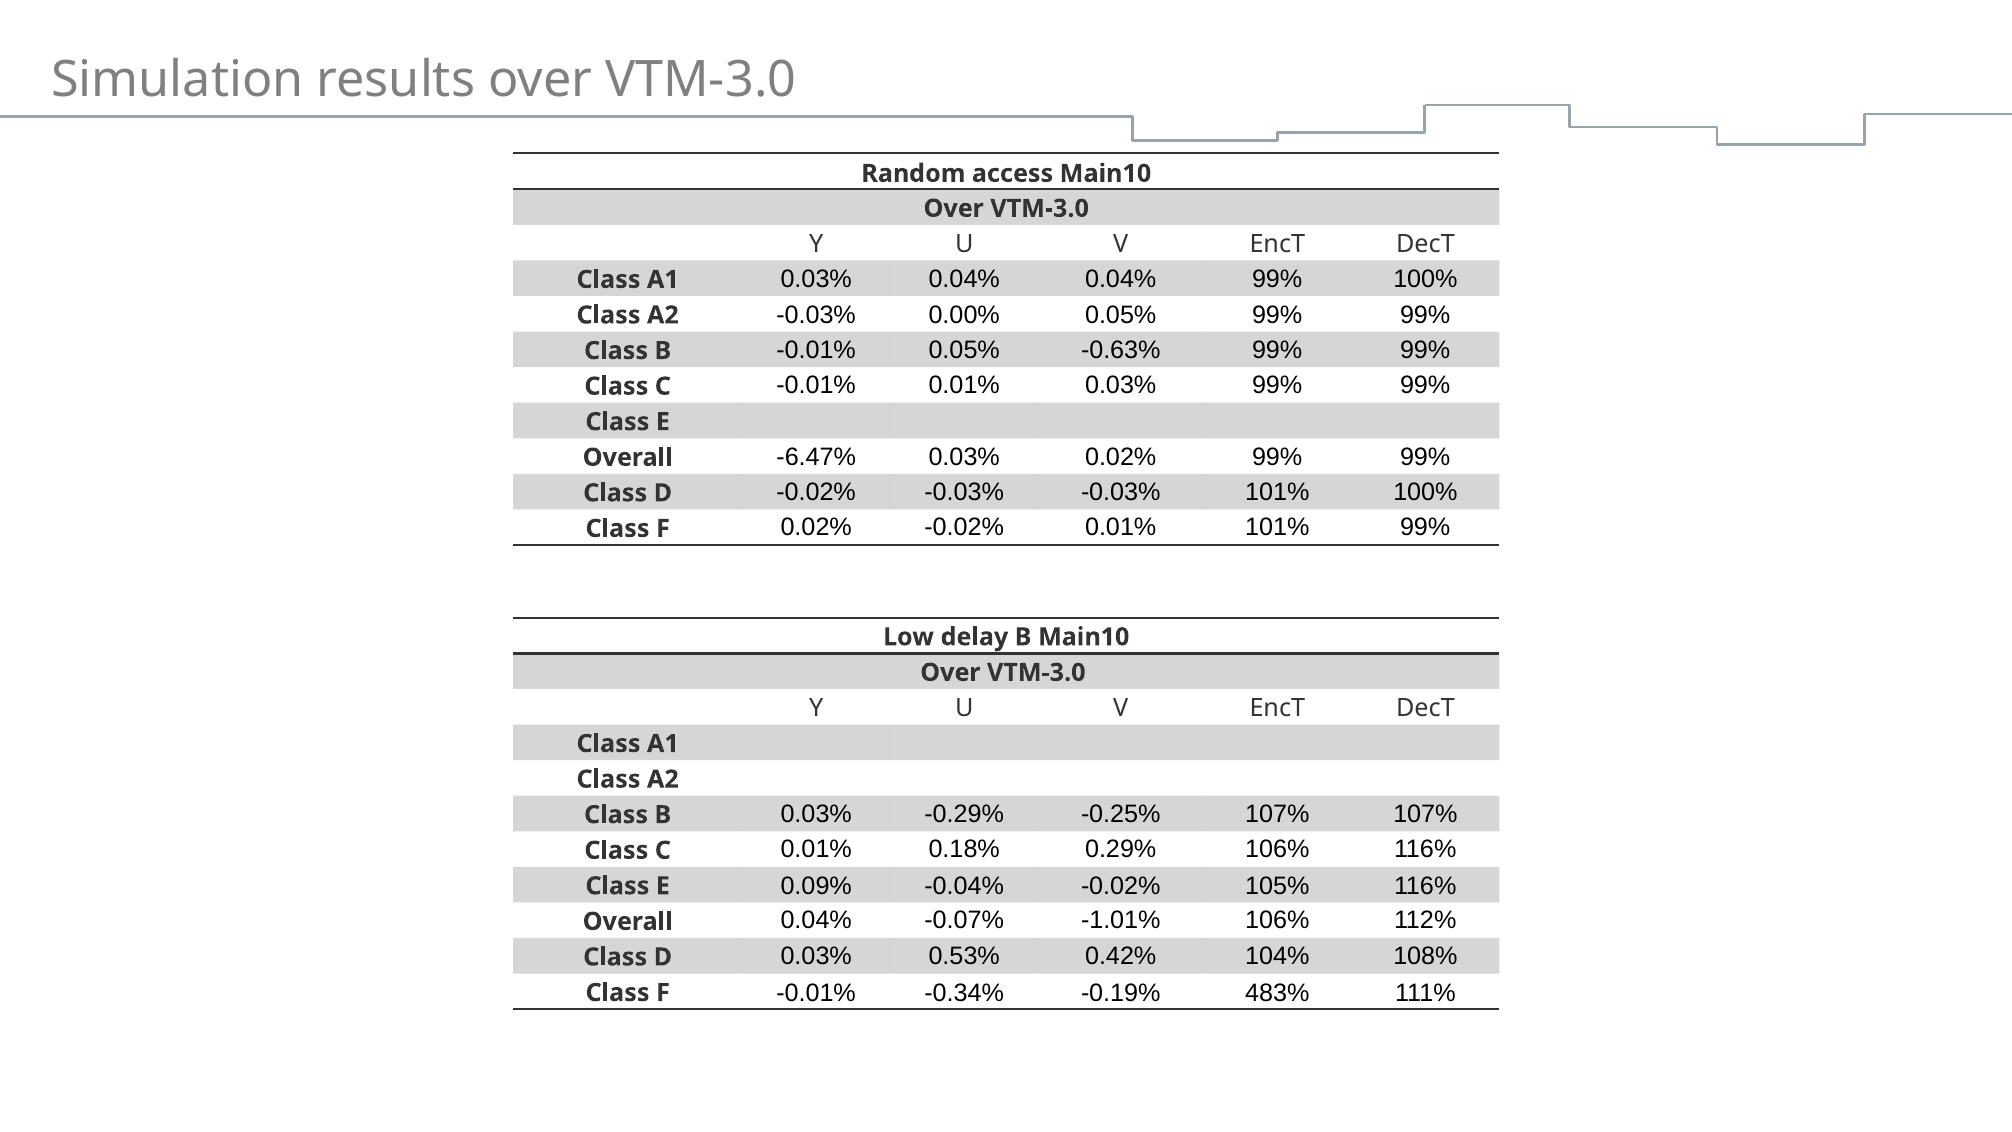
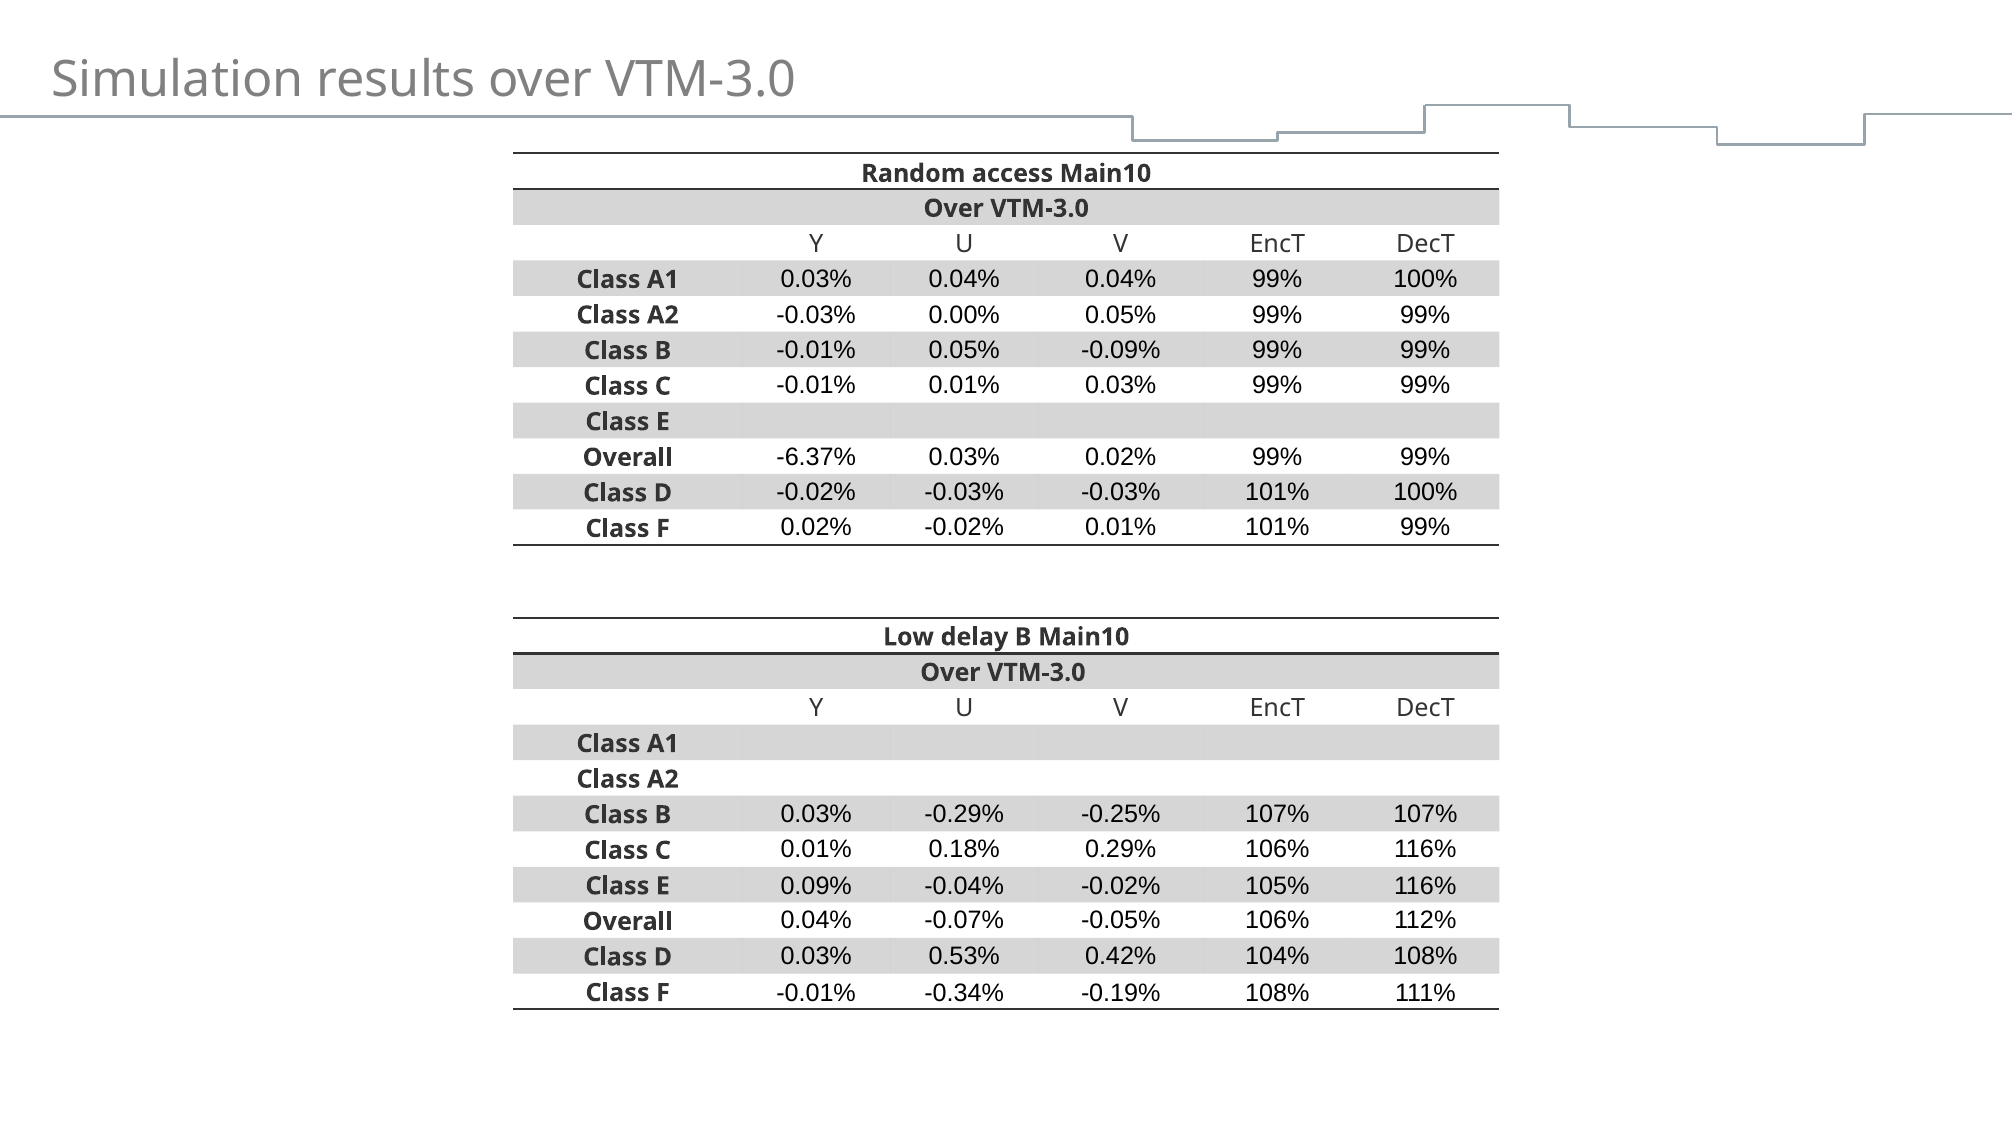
-0.63%: -0.63% -> -0.09% (1121, 350)
-6.47%: -6.47% -> -6.37% (816, 457)
-1.01%: -1.01% -> -0.05% (1121, 920)
-0.19% 483%: 483% -> 108% (1277, 993)
